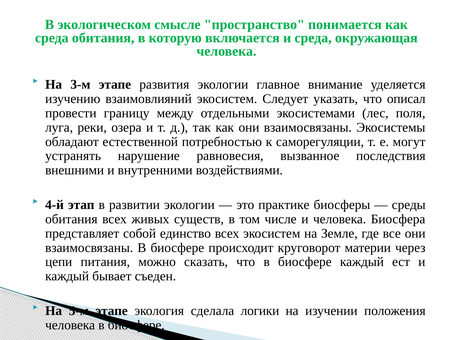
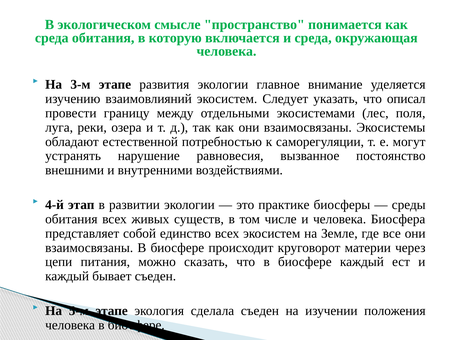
последствия: последствия -> постоянство (391, 156)
сделала логики: логики -> съеден (260, 311)
